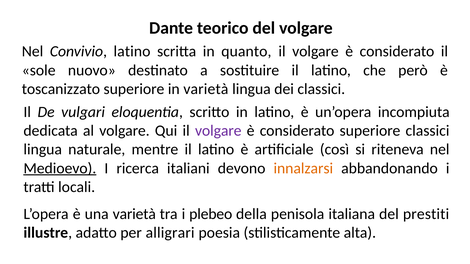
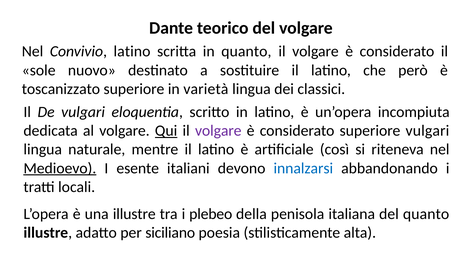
Qui underline: none -> present (166, 131)
superiore classici: classici -> vulgari (427, 131)
ricerca: ricerca -> esente (138, 168)
innalzarsi colour: orange -> blue (303, 168)
una varietà: varietà -> illustre (134, 214)
del prestiti: prestiti -> quanto (426, 214)
alligrari: alligrari -> siciliano (170, 233)
